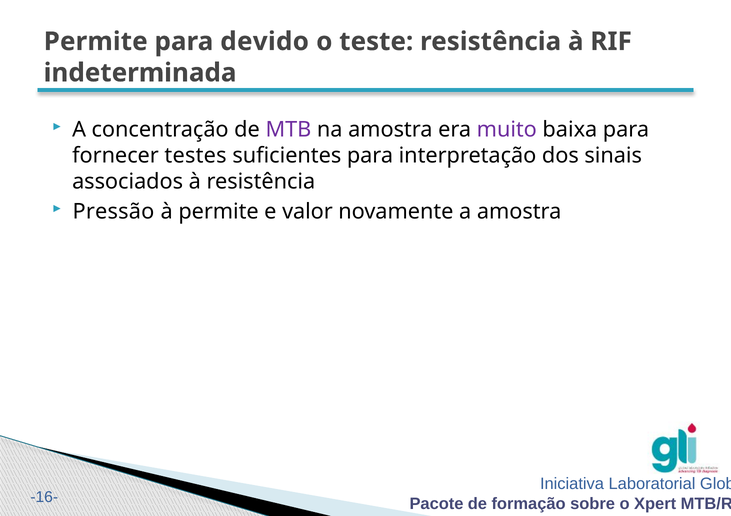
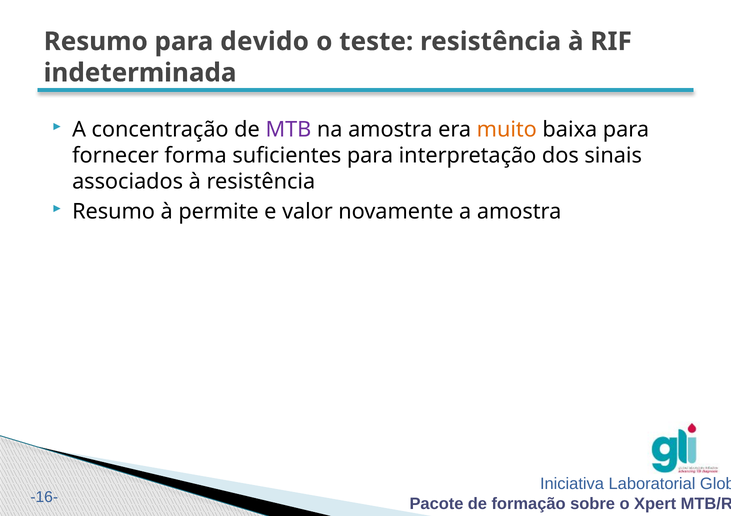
Permite: Permite -> Resumo (96, 42)
muito colour: purple -> orange (507, 130)
testes: testes -> forma (196, 156)
Pressão: Pressão -> Resumo (114, 212)
